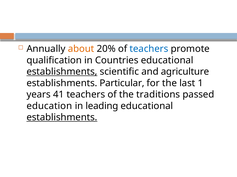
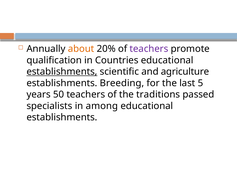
teachers colour: blue -> purple (149, 49)
Particular: Particular -> Breeding (122, 83)
1: 1 -> 5 (200, 83)
41: 41 -> 50 (59, 95)
education: education -> specialists (49, 106)
leading: leading -> among (102, 106)
establishments underline: present -> none (62, 118)
